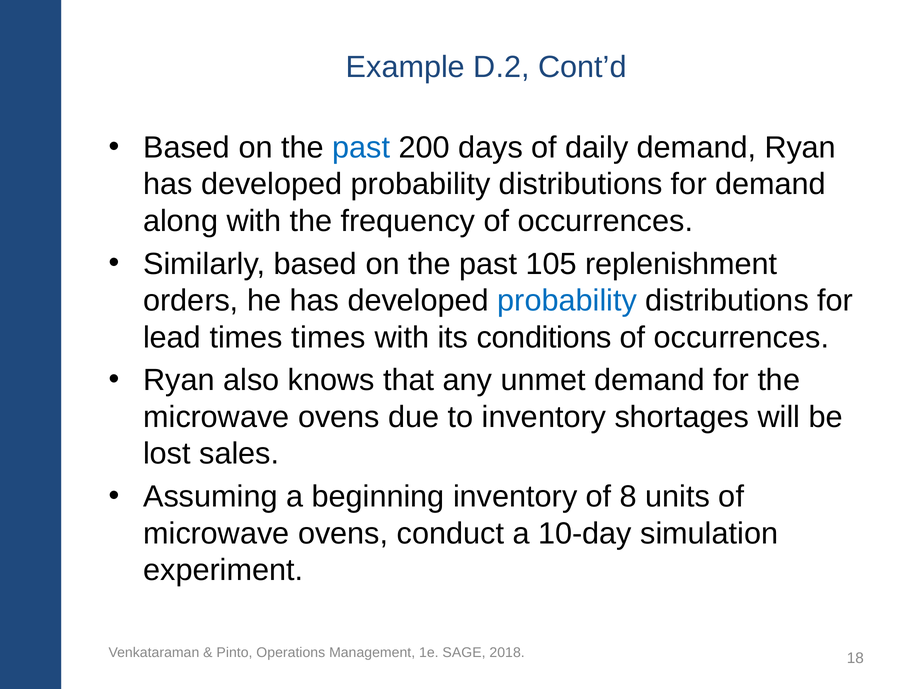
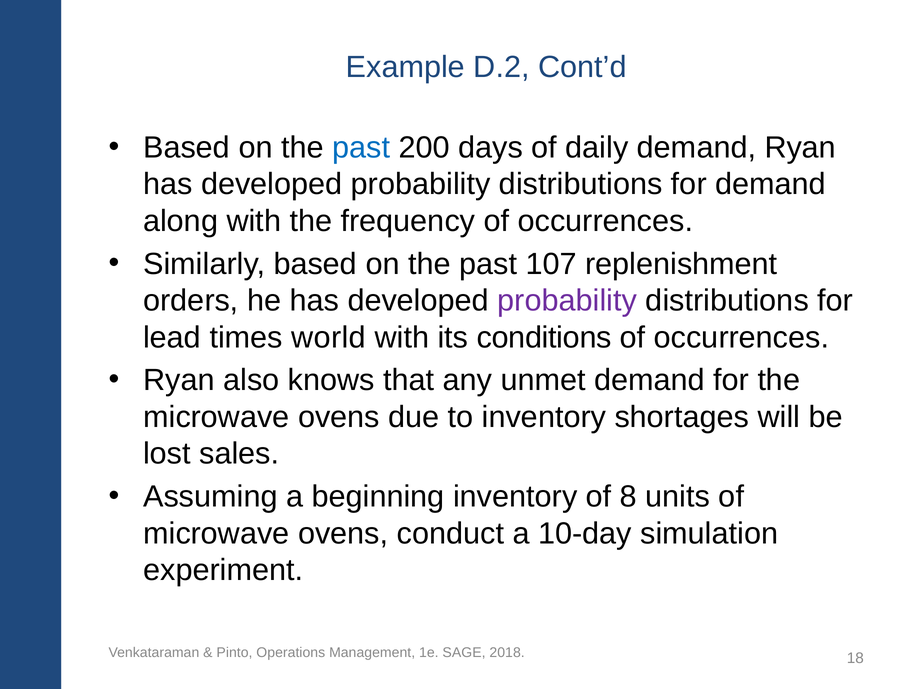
105: 105 -> 107 (551, 264)
probability colour: blue -> purple (567, 301)
times times: times -> world (329, 338)
